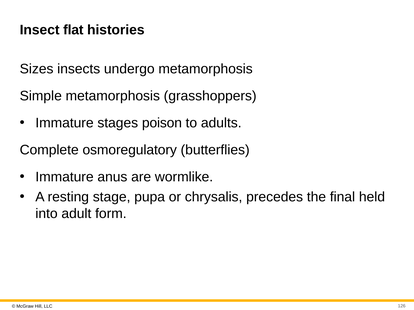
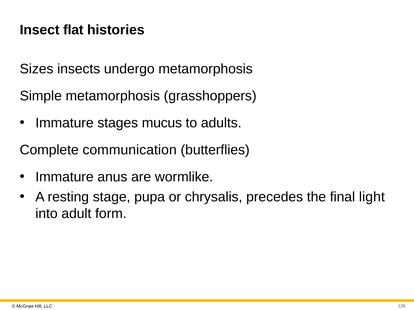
poison: poison -> mucus (162, 123)
osmoregulatory: osmoregulatory -> communication (130, 150)
held: held -> light (372, 197)
